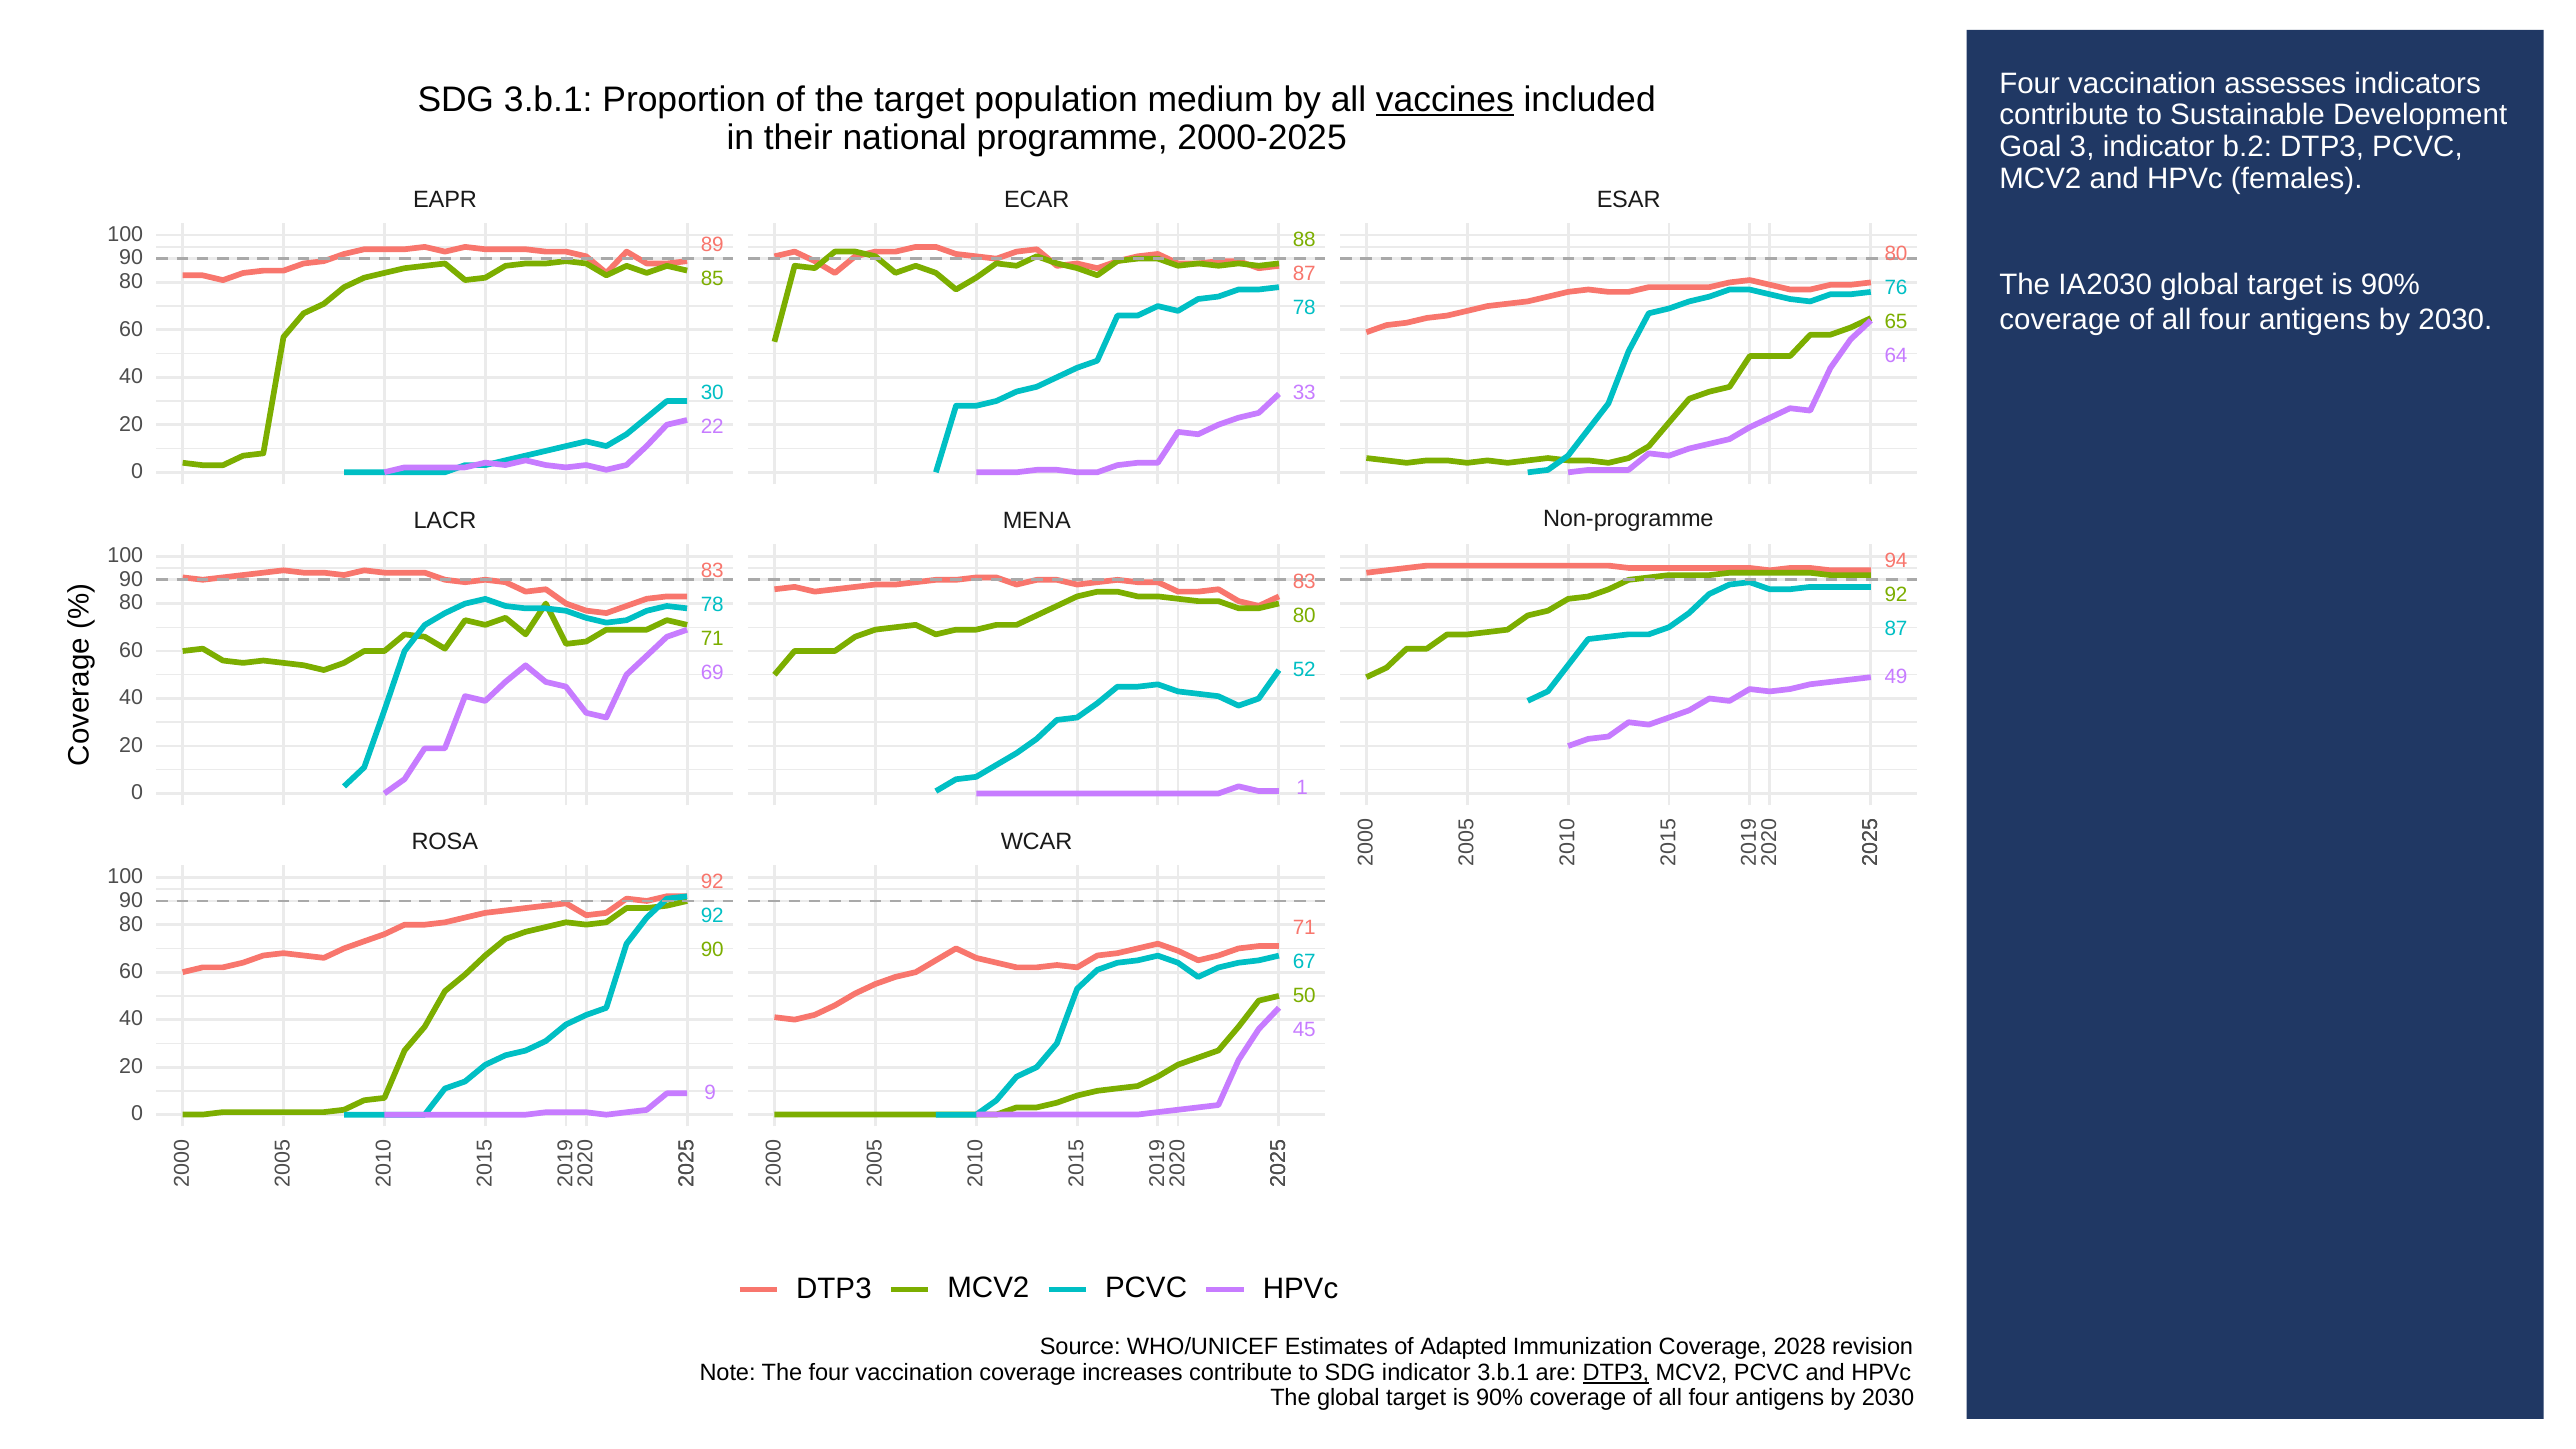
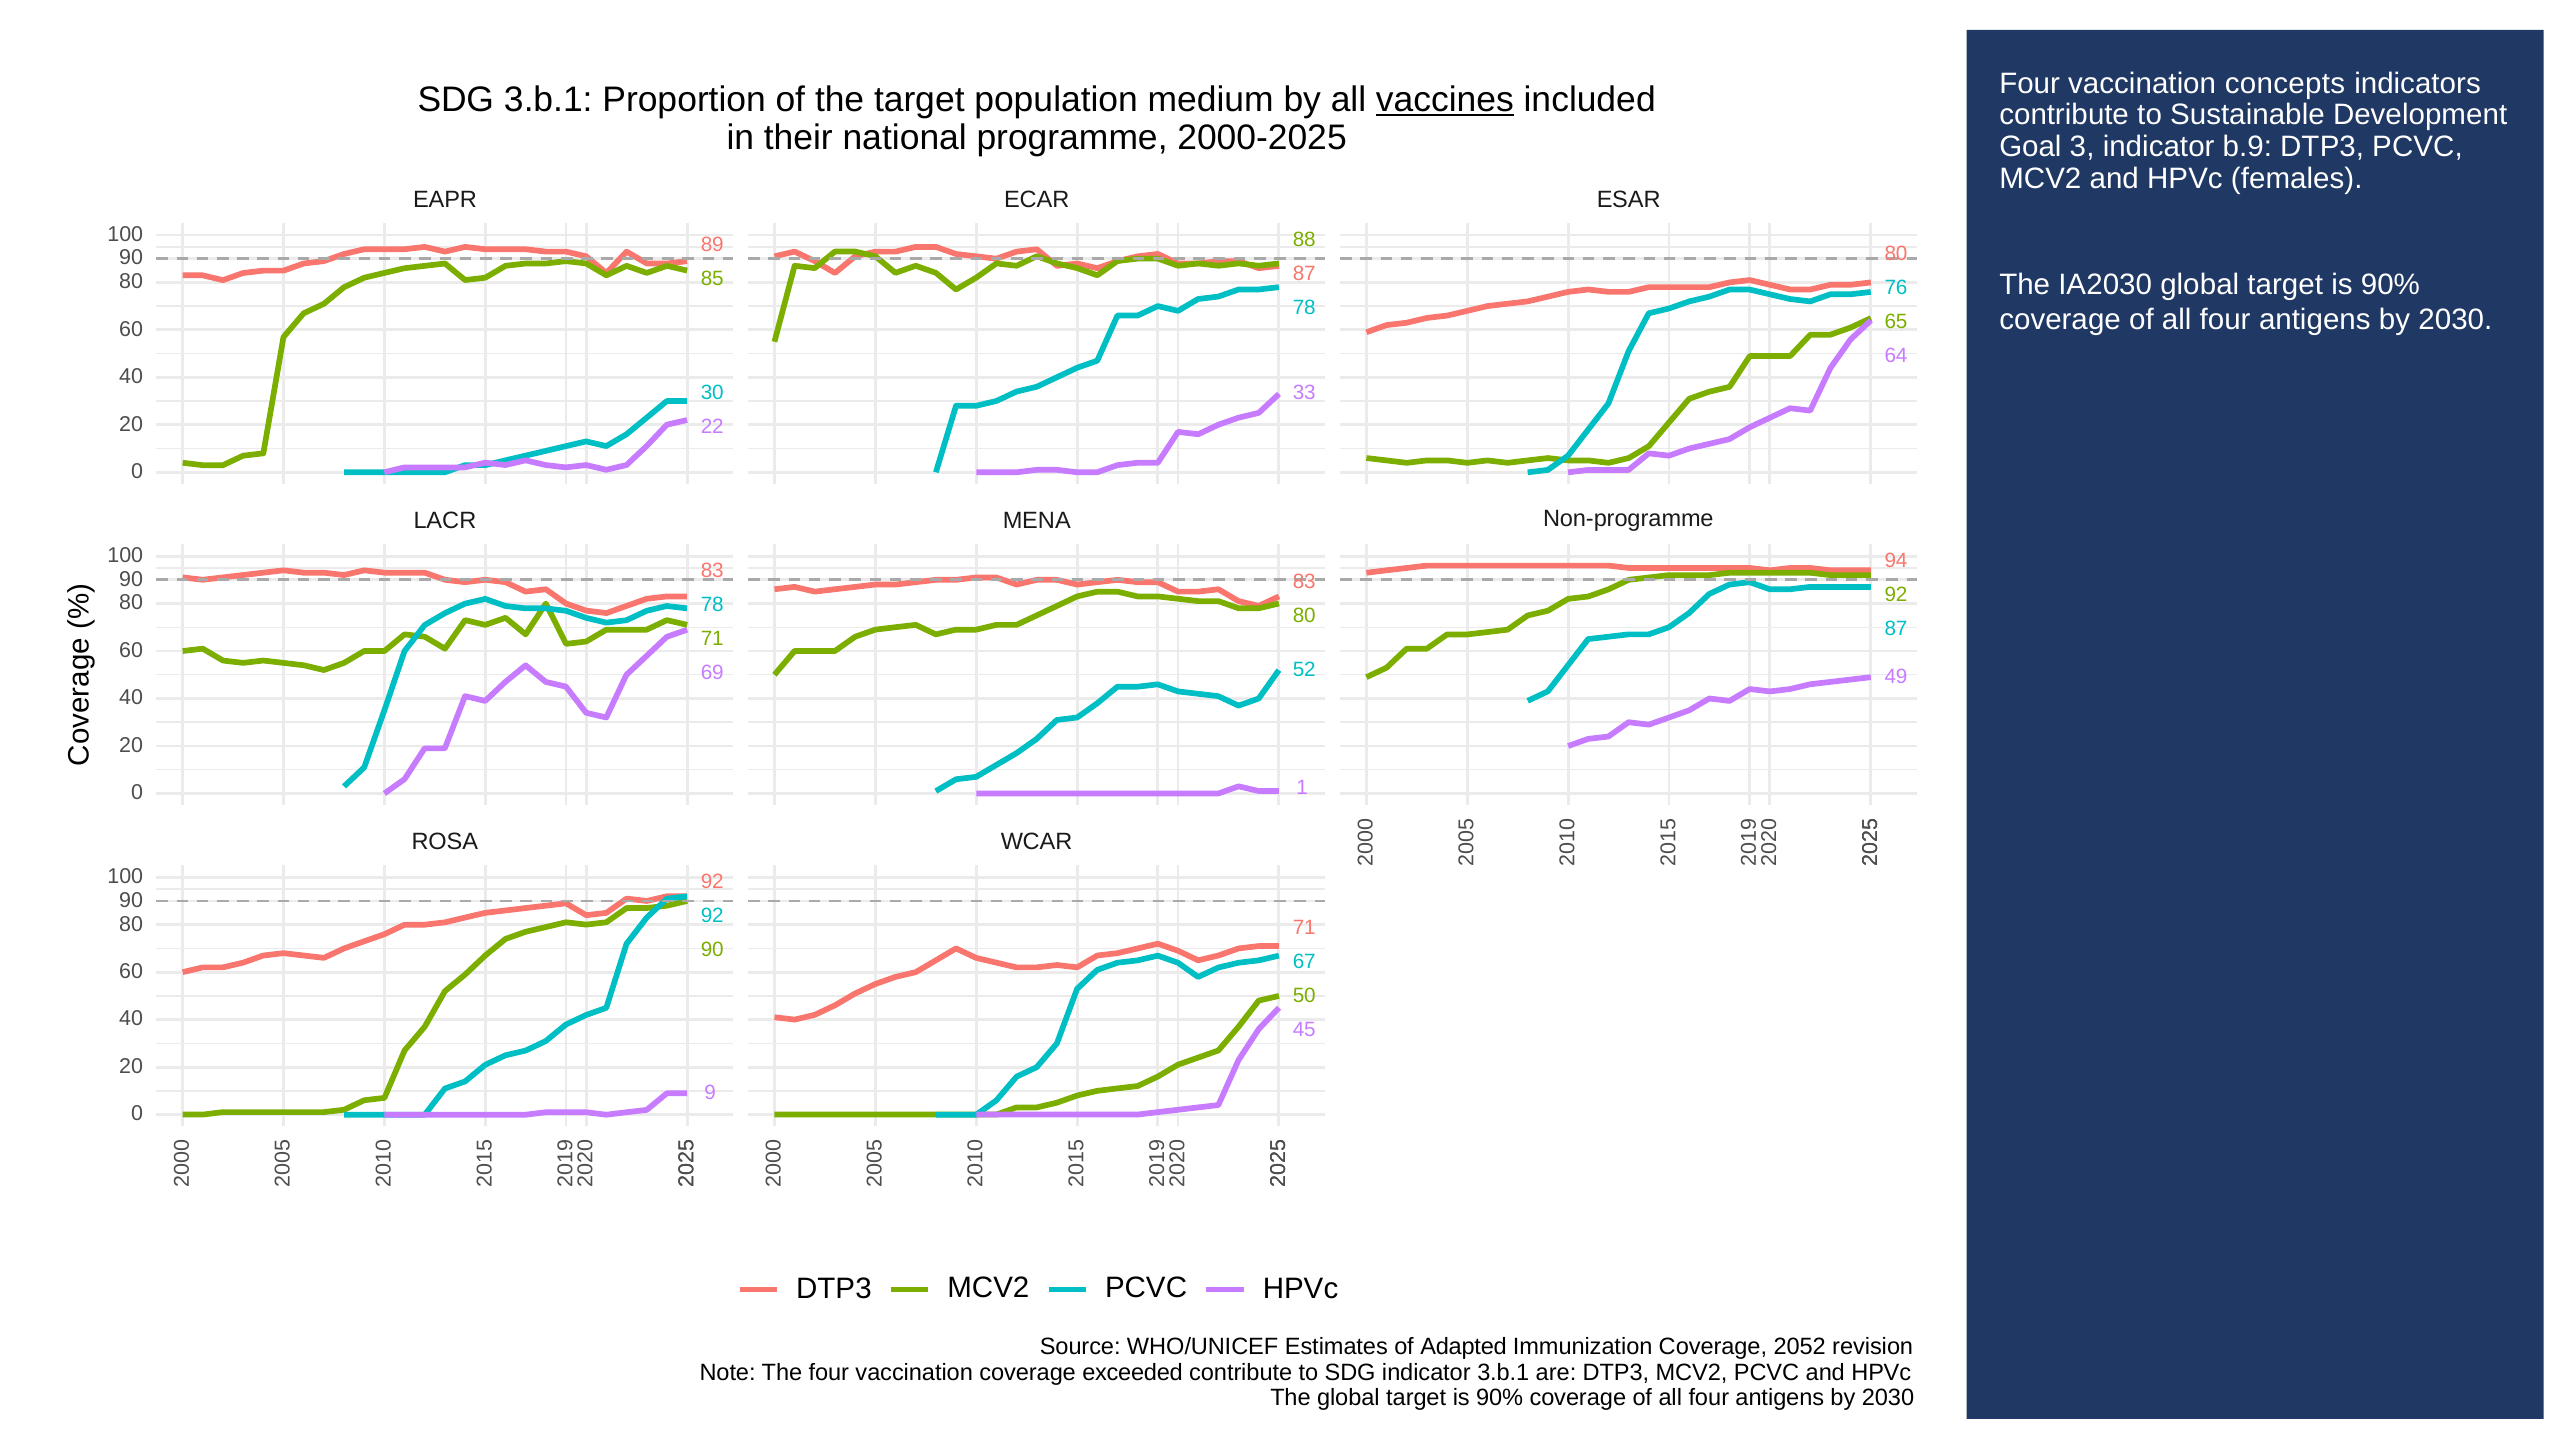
assesses: assesses -> concepts (2285, 83)
b.2: b.2 -> b.9 (2247, 147)
2028: 2028 -> 2052 (1800, 1347)
increases: increases -> exceeded (1133, 1373)
DTP3 underline: present -> none (1616, 1373)
